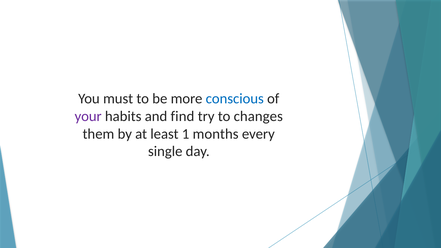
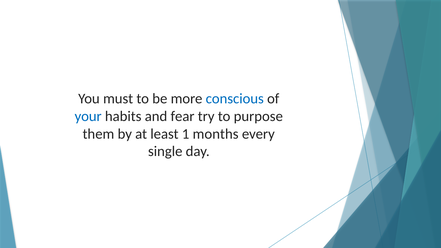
your colour: purple -> blue (88, 116)
find: find -> fear (183, 116)
changes: changes -> purpose (258, 116)
